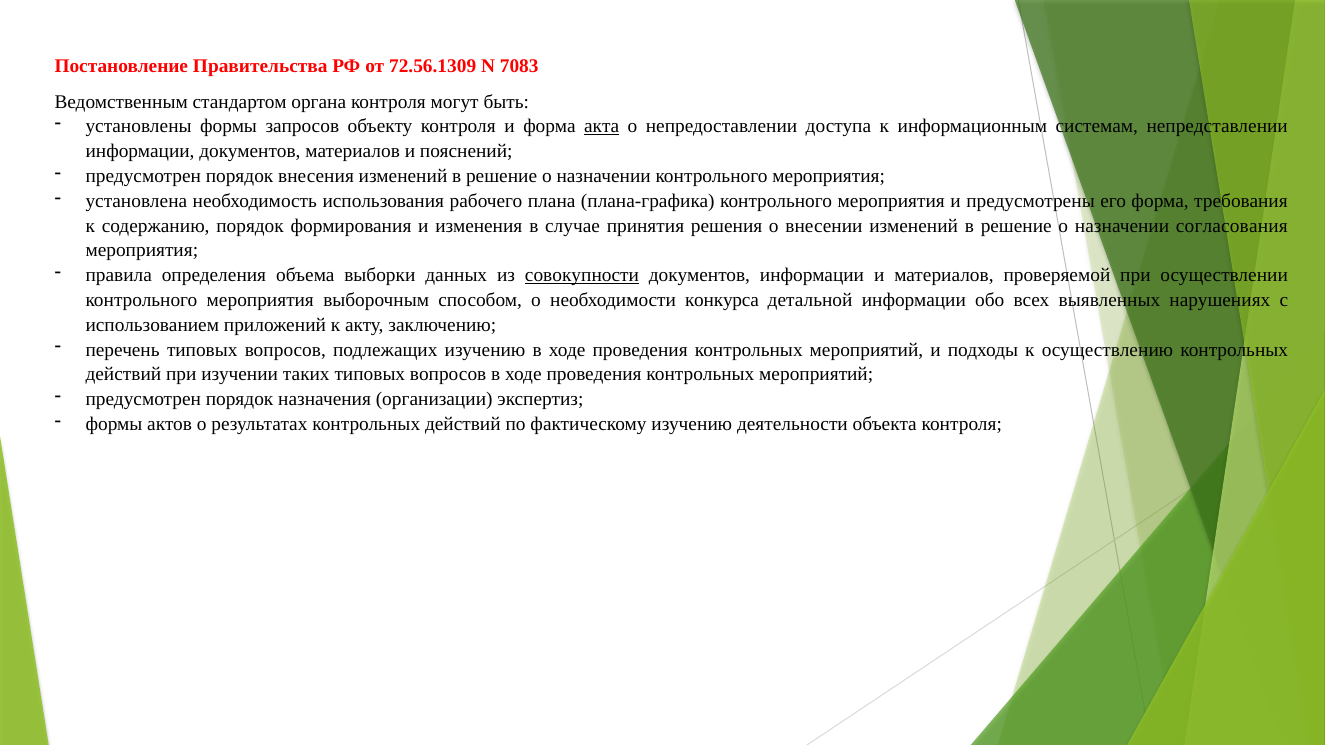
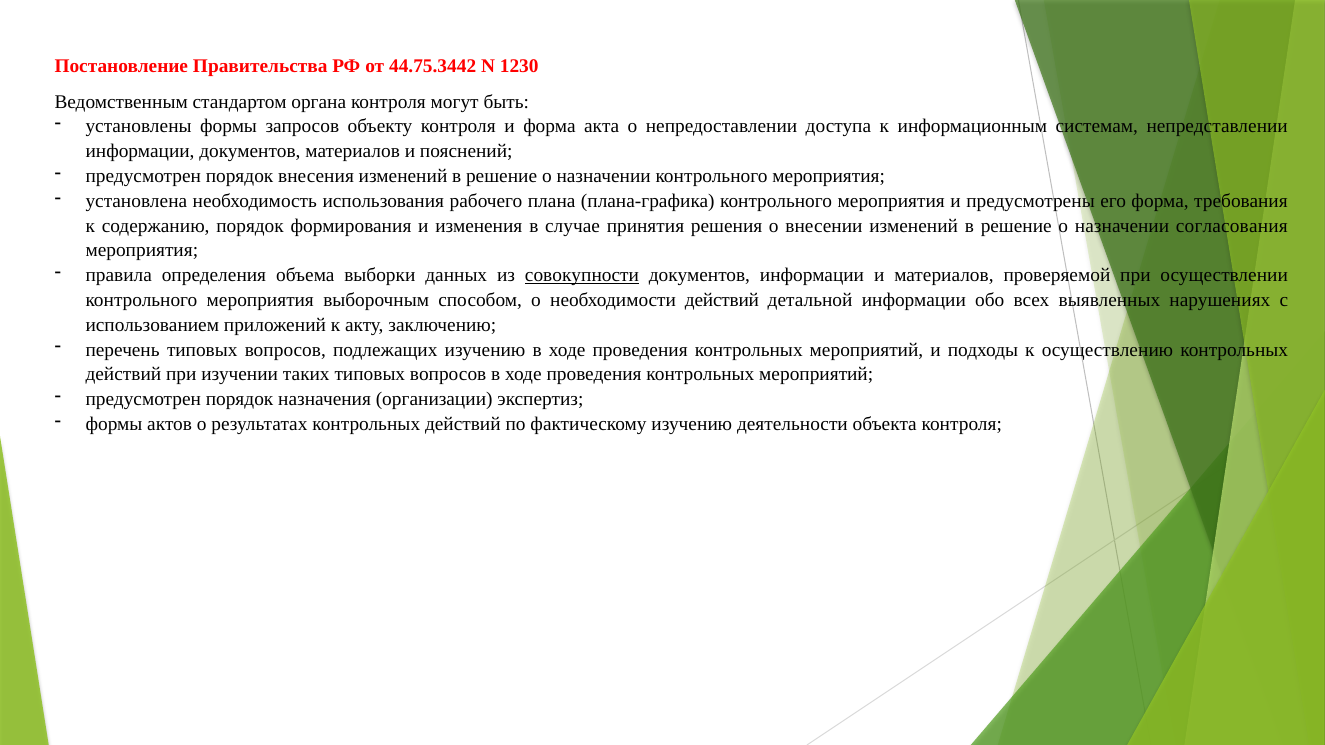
72.56.1309: 72.56.1309 -> 44.75.3442 (433, 66)
7083: 7083 -> 1230 (519, 66)
акта underline: present -> none (602, 127)
необходимости конкурса: конкурса -> действий (722, 300)
